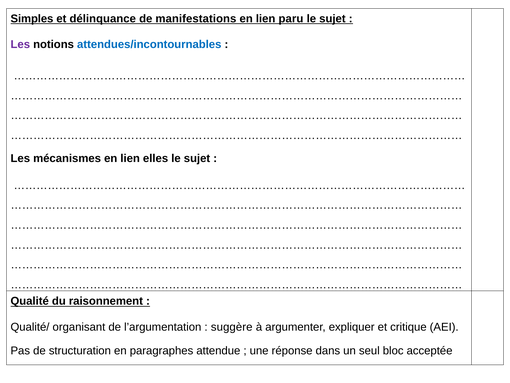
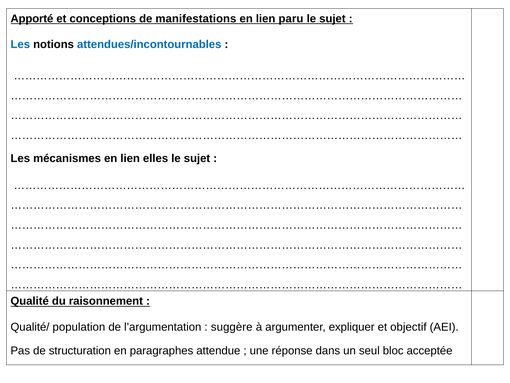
Simples: Simples -> Apporté (32, 19)
délinquance: délinquance -> conceptions (103, 19)
Les colour: purple -> blue (20, 45)
organisant: organisant -> population (79, 327)
critique: critique -> objectif (408, 327)
